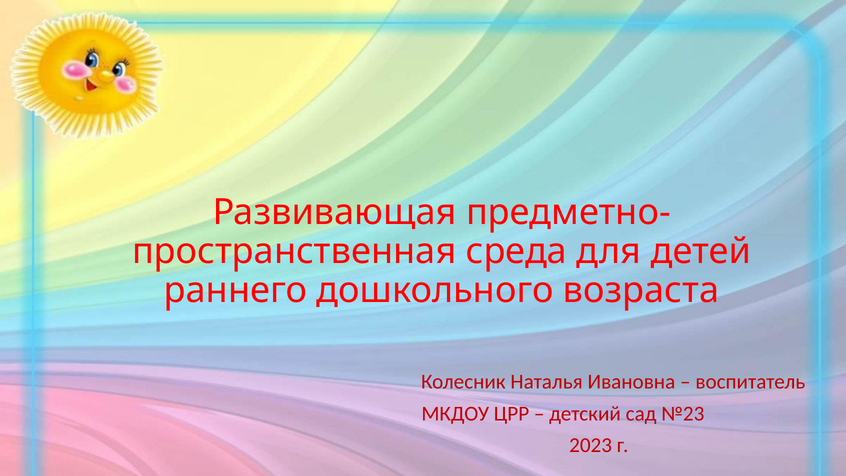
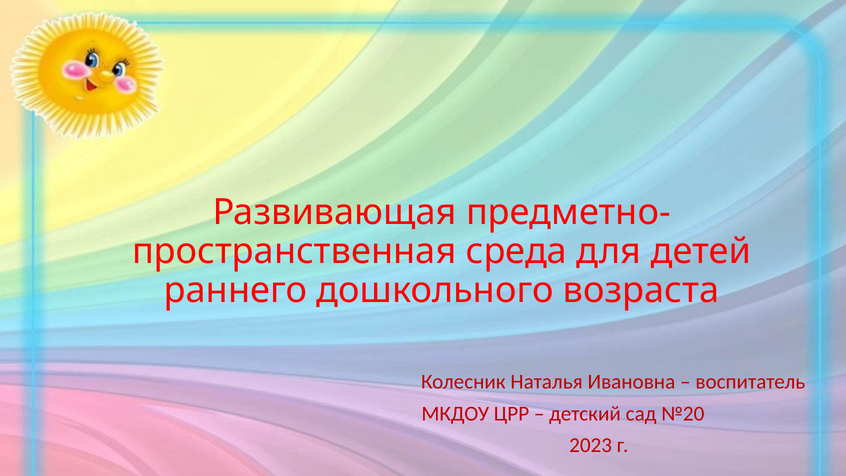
№23: №23 -> №20 (683, 413)
